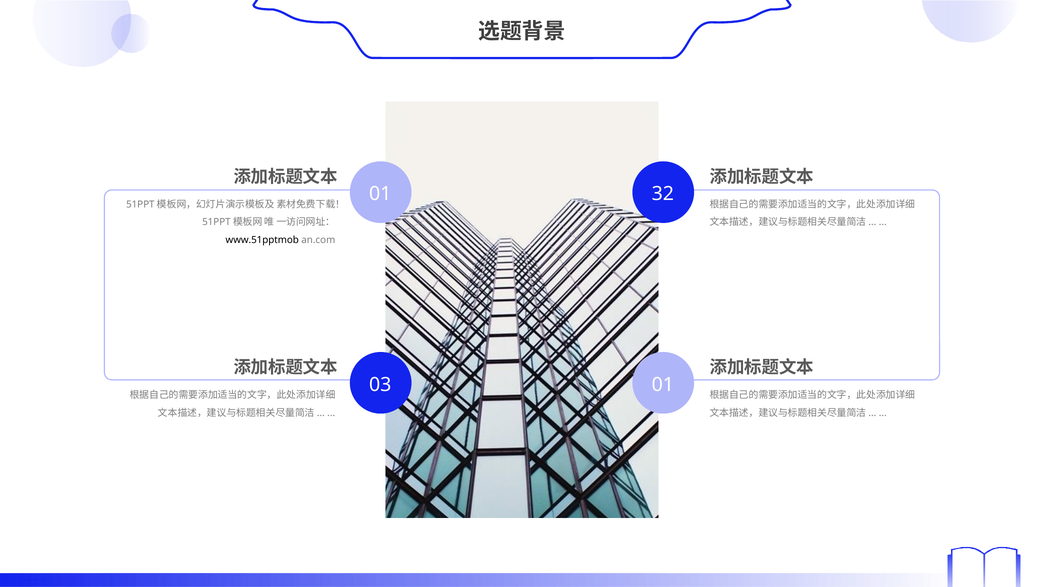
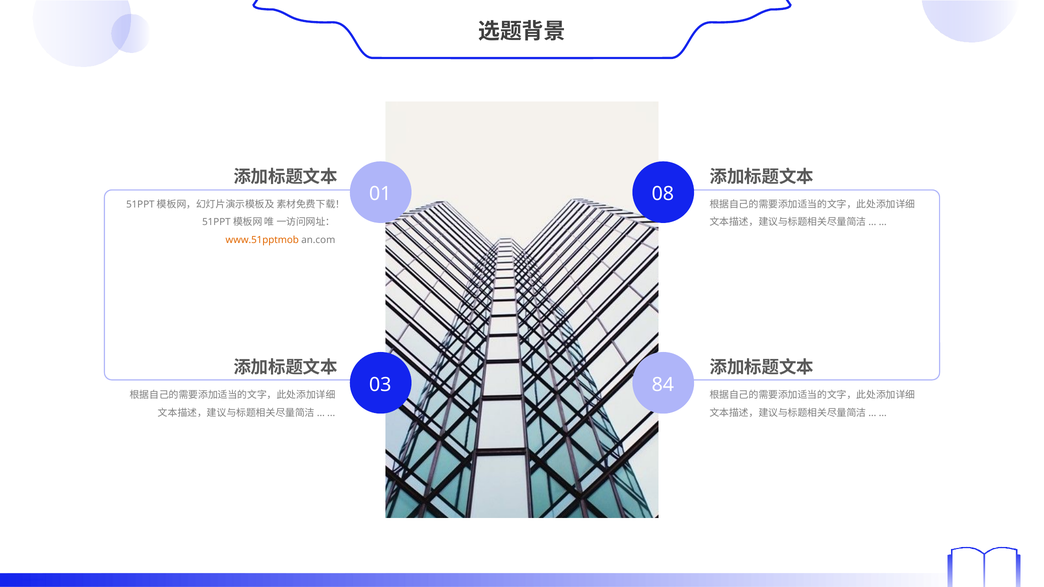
32: 32 -> 08 (663, 194)
www.51pptmob colour: black -> orange (262, 240)
03 01: 01 -> 84 (663, 385)
